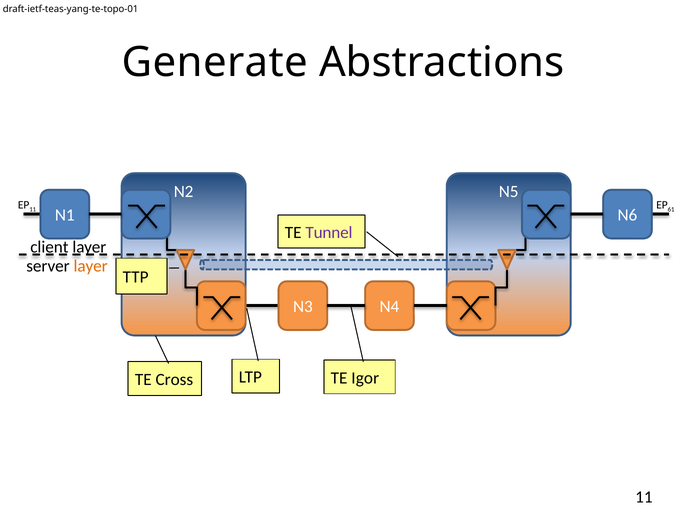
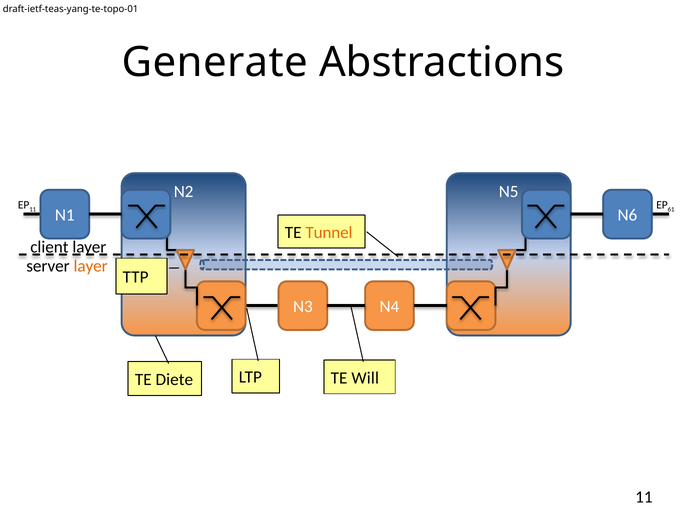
Tunnel colour: purple -> orange (329, 233)
Igor: Igor -> Will (365, 378)
Cross: Cross -> Diete (174, 380)
